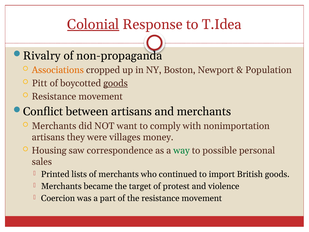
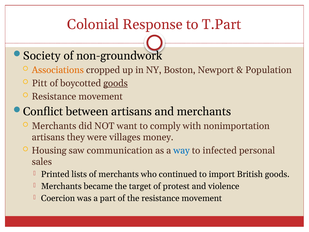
Colonial underline: present -> none (93, 24)
T.Idea: T.Idea -> T.Part (222, 24)
Rivalry: Rivalry -> Society (42, 56)
non-propaganda: non-propaganda -> non-groundwork (119, 56)
correspondence: correspondence -> communication (120, 150)
way colour: green -> blue (181, 150)
possible: possible -> infected (220, 150)
